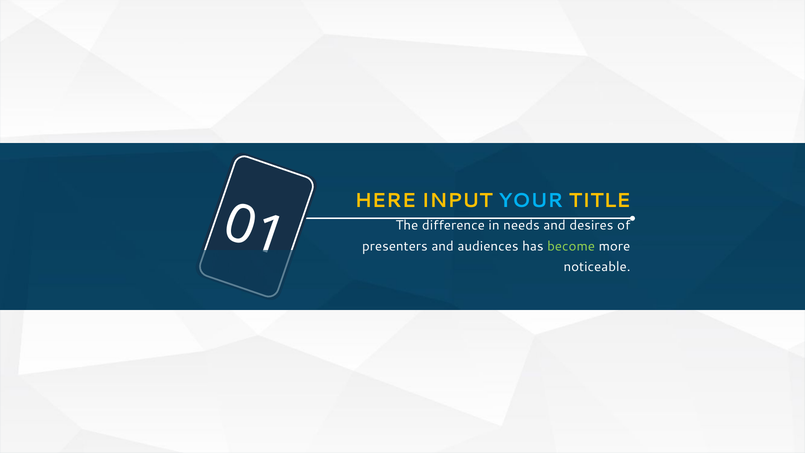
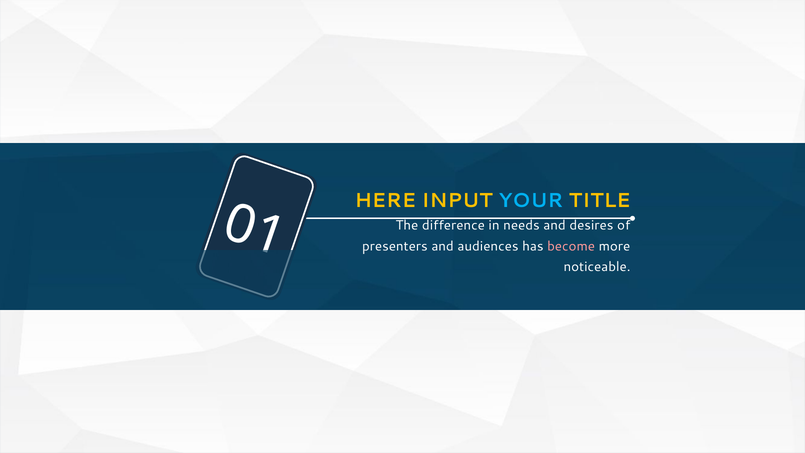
become colour: light green -> pink (571, 246)
